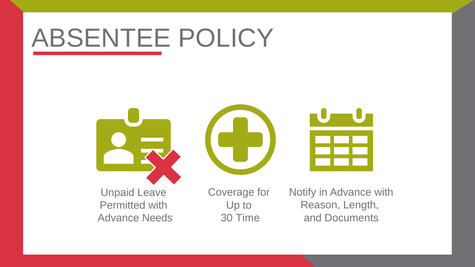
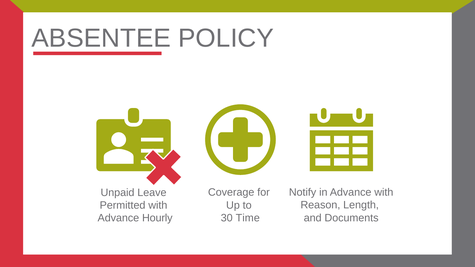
Needs: Needs -> Hourly (157, 218)
